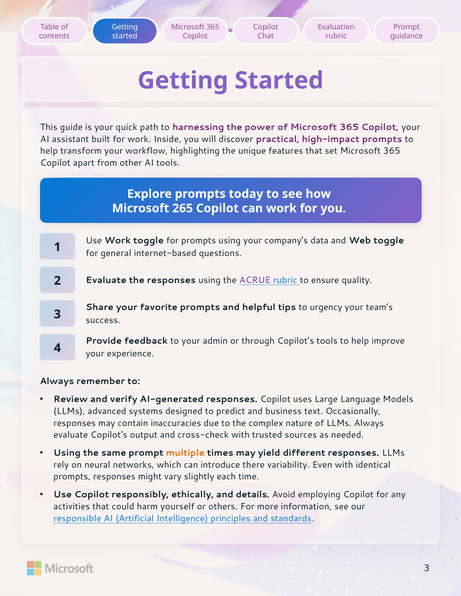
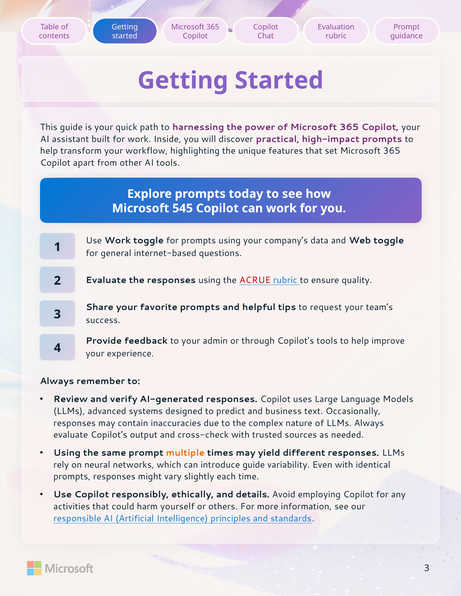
265: 265 -> 545 (183, 209)
ACRUE colour: purple -> red (255, 281)
urgency: urgency -> request (326, 308)
introduce there: there -> guide (254, 465)
